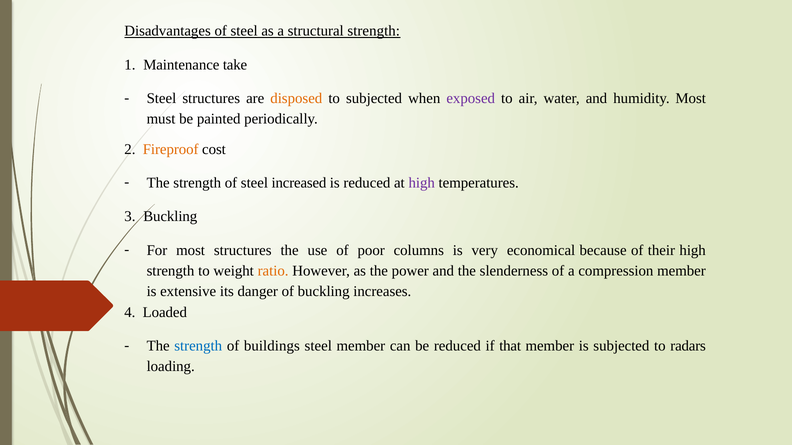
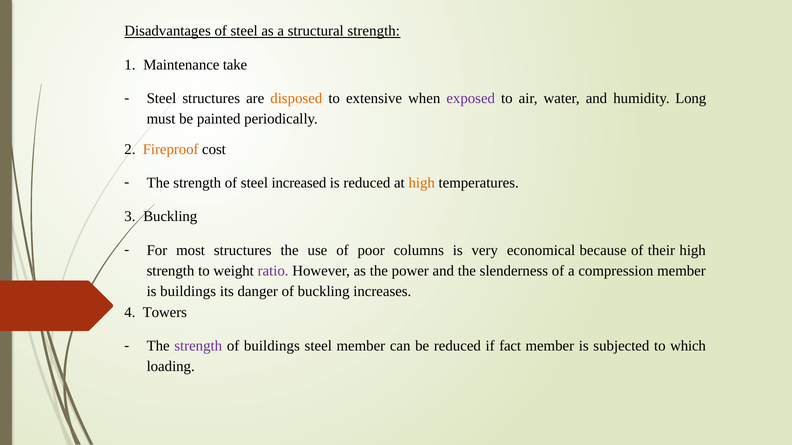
to subjected: subjected -> extensive (374, 99)
humidity Most: Most -> Long (691, 99)
high colour: purple -> orange (422, 183)
ratio colour: orange -> purple (273, 271)
is extensive: extensive -> buildings (188, 291)
Loaded: Loaded -> Towers (165, 313)
strength colour: blue -> purple (198, 346)
that: that -> fact (510, 346)
radars: radars -> which (688, 346)
